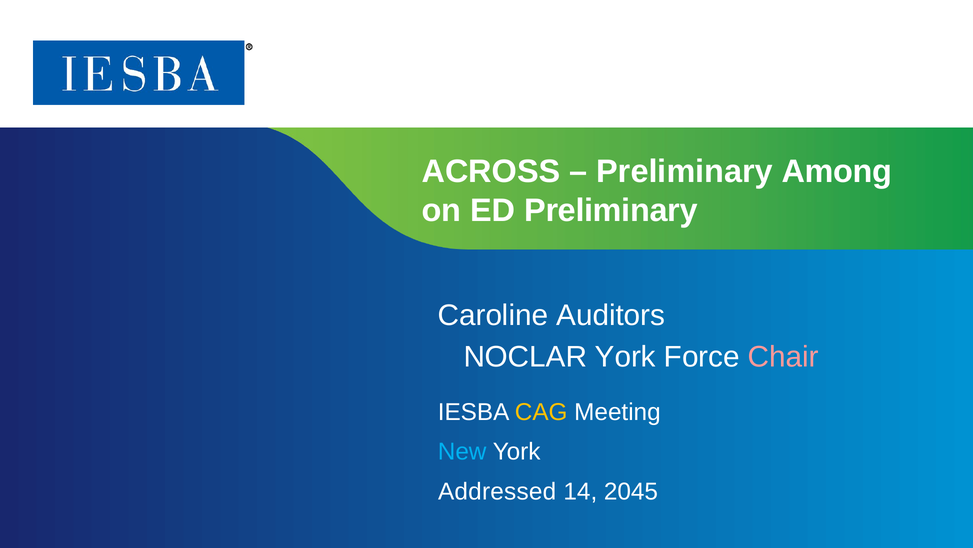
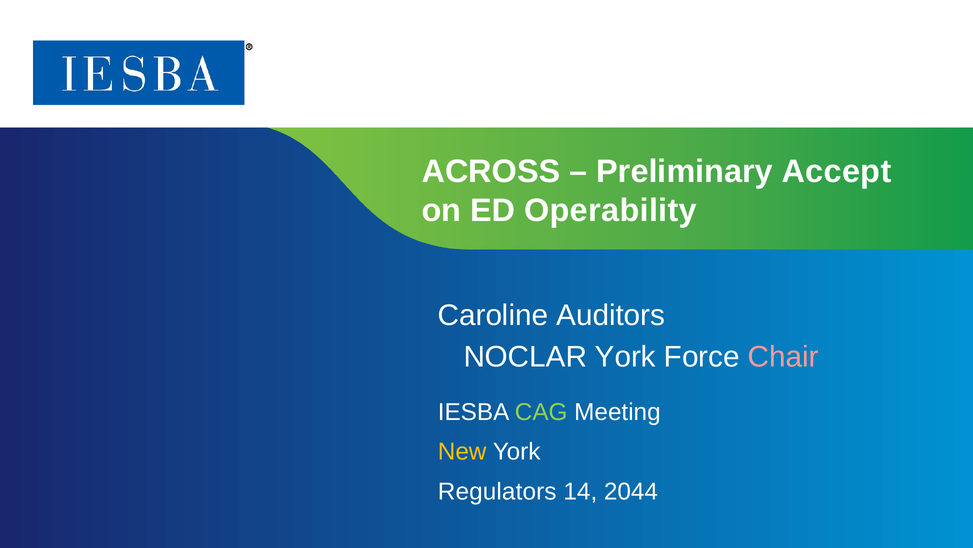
Among: Among -> Accept (837, 171)
ED Preliminary: Preliminary -> Operability (611, 210)
CAG colour: yellow -> light green (541, 412)
New colour: light blue -> yellow (462, 451)
Addressed: Addressed -> Regulators (497, 491)
2045: 2045 -> 2044 (631, 491)
